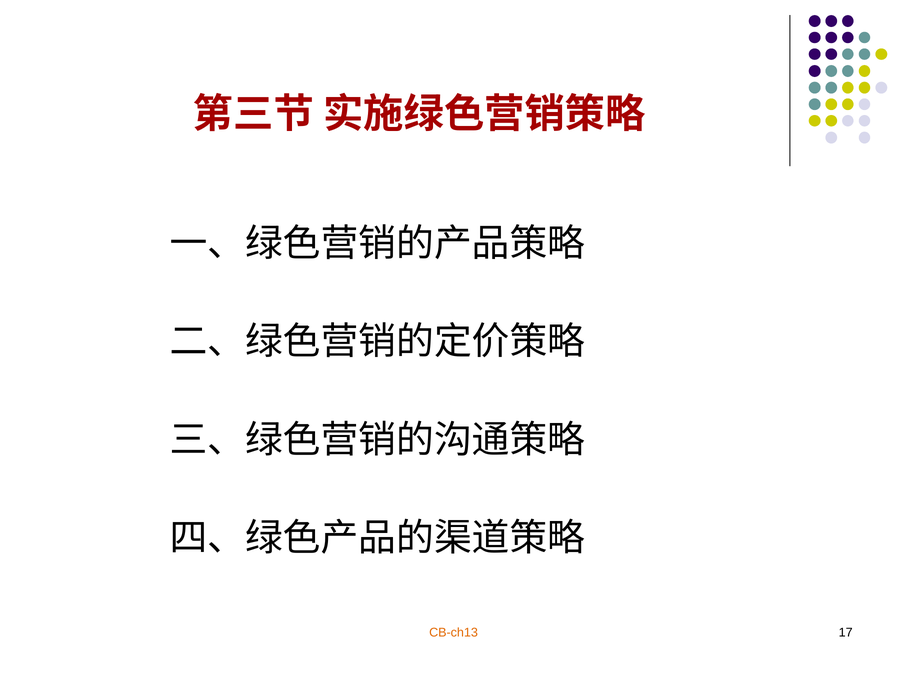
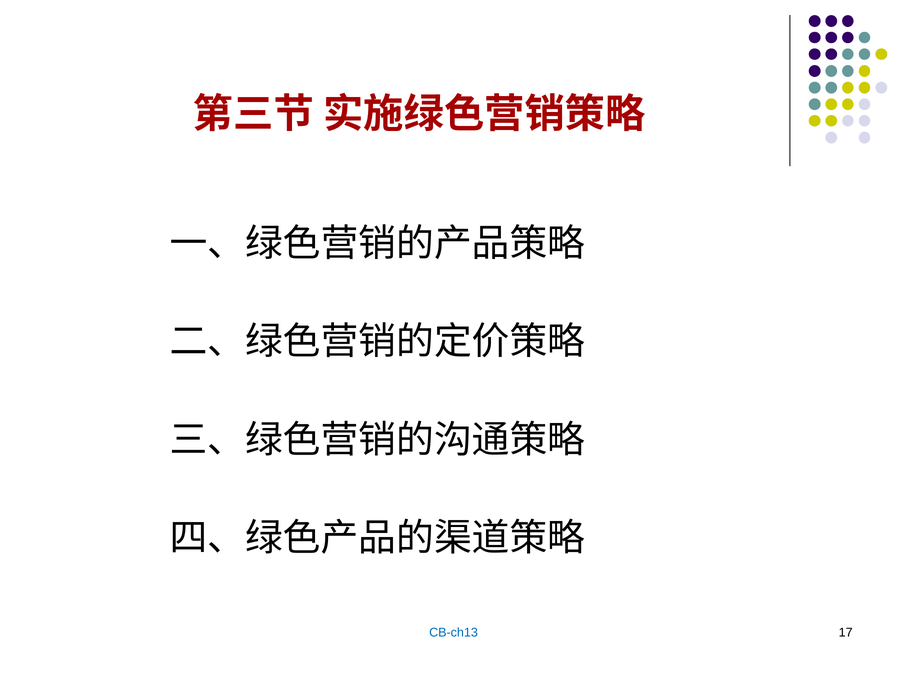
CB-ch13 colour: orange -> blue (454, 633)
